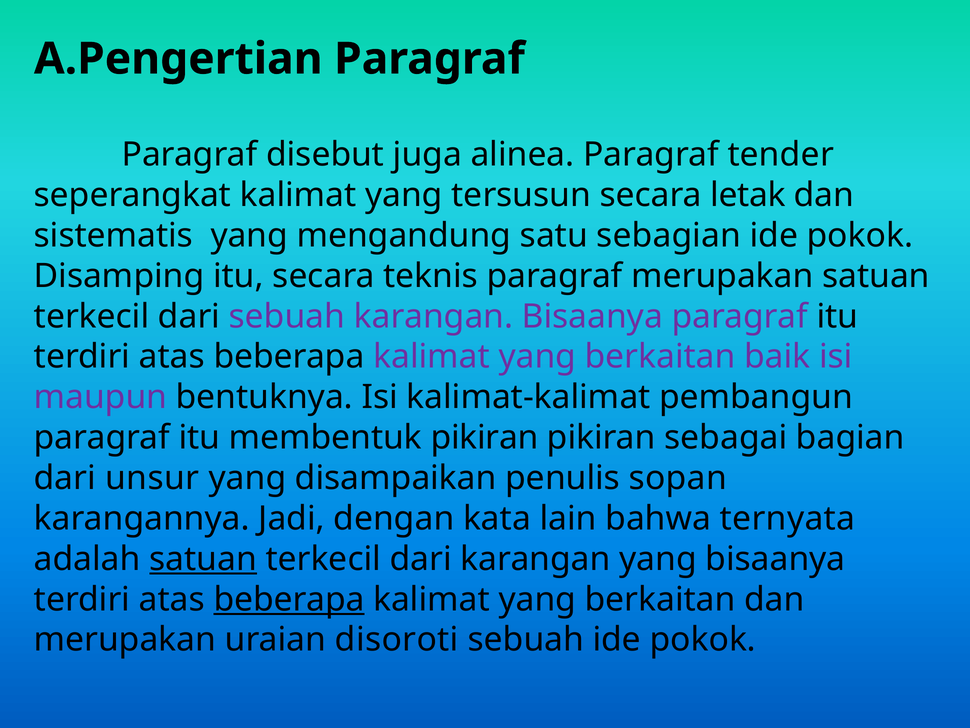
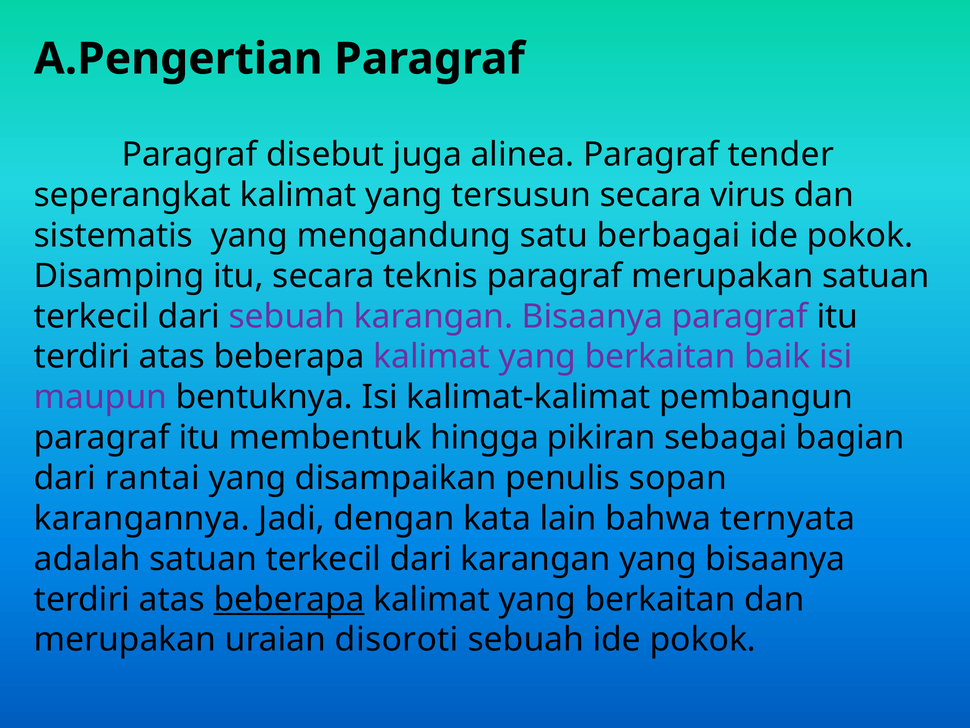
letak: letak -> virus (748, 195)
sebagian: sebagian -> berbagai (669, 235)
membentuk pikiran: pikiran -> hingga (485, 437)
unsur: unsur -> rantai (152, 478)
satuan underline: present -> none (203, 559)
